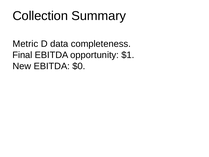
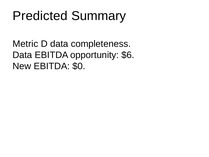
Collection: Collection -> Predicted (40, 16)
Final: Final -> Data (22, 55)
$1: $1 -> $6 (128, 55)
